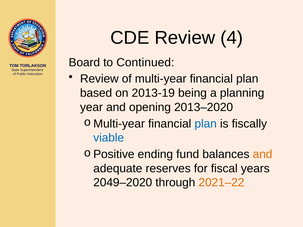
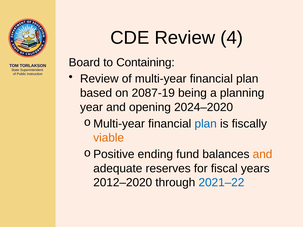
Continued: Continued -> Containing (145, 62)
2013-19: 2013-19 -> 2087-19 (153, 93)
2013–2020: 2013–2020 -> 2024–2020 (204, 107)
viable colour: blue -> orange (109, 138)
2049–2020: 2049–2020 -> 2012–2020 (123, 183)
2021–22 colour: orange -> blue (221, 183)
